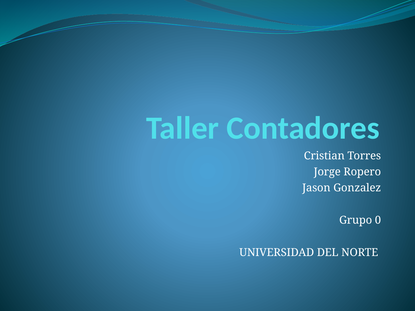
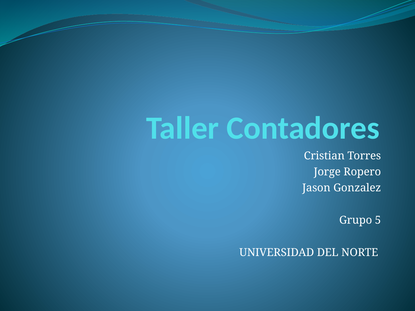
0: 0 -> 5 (378, 220)
